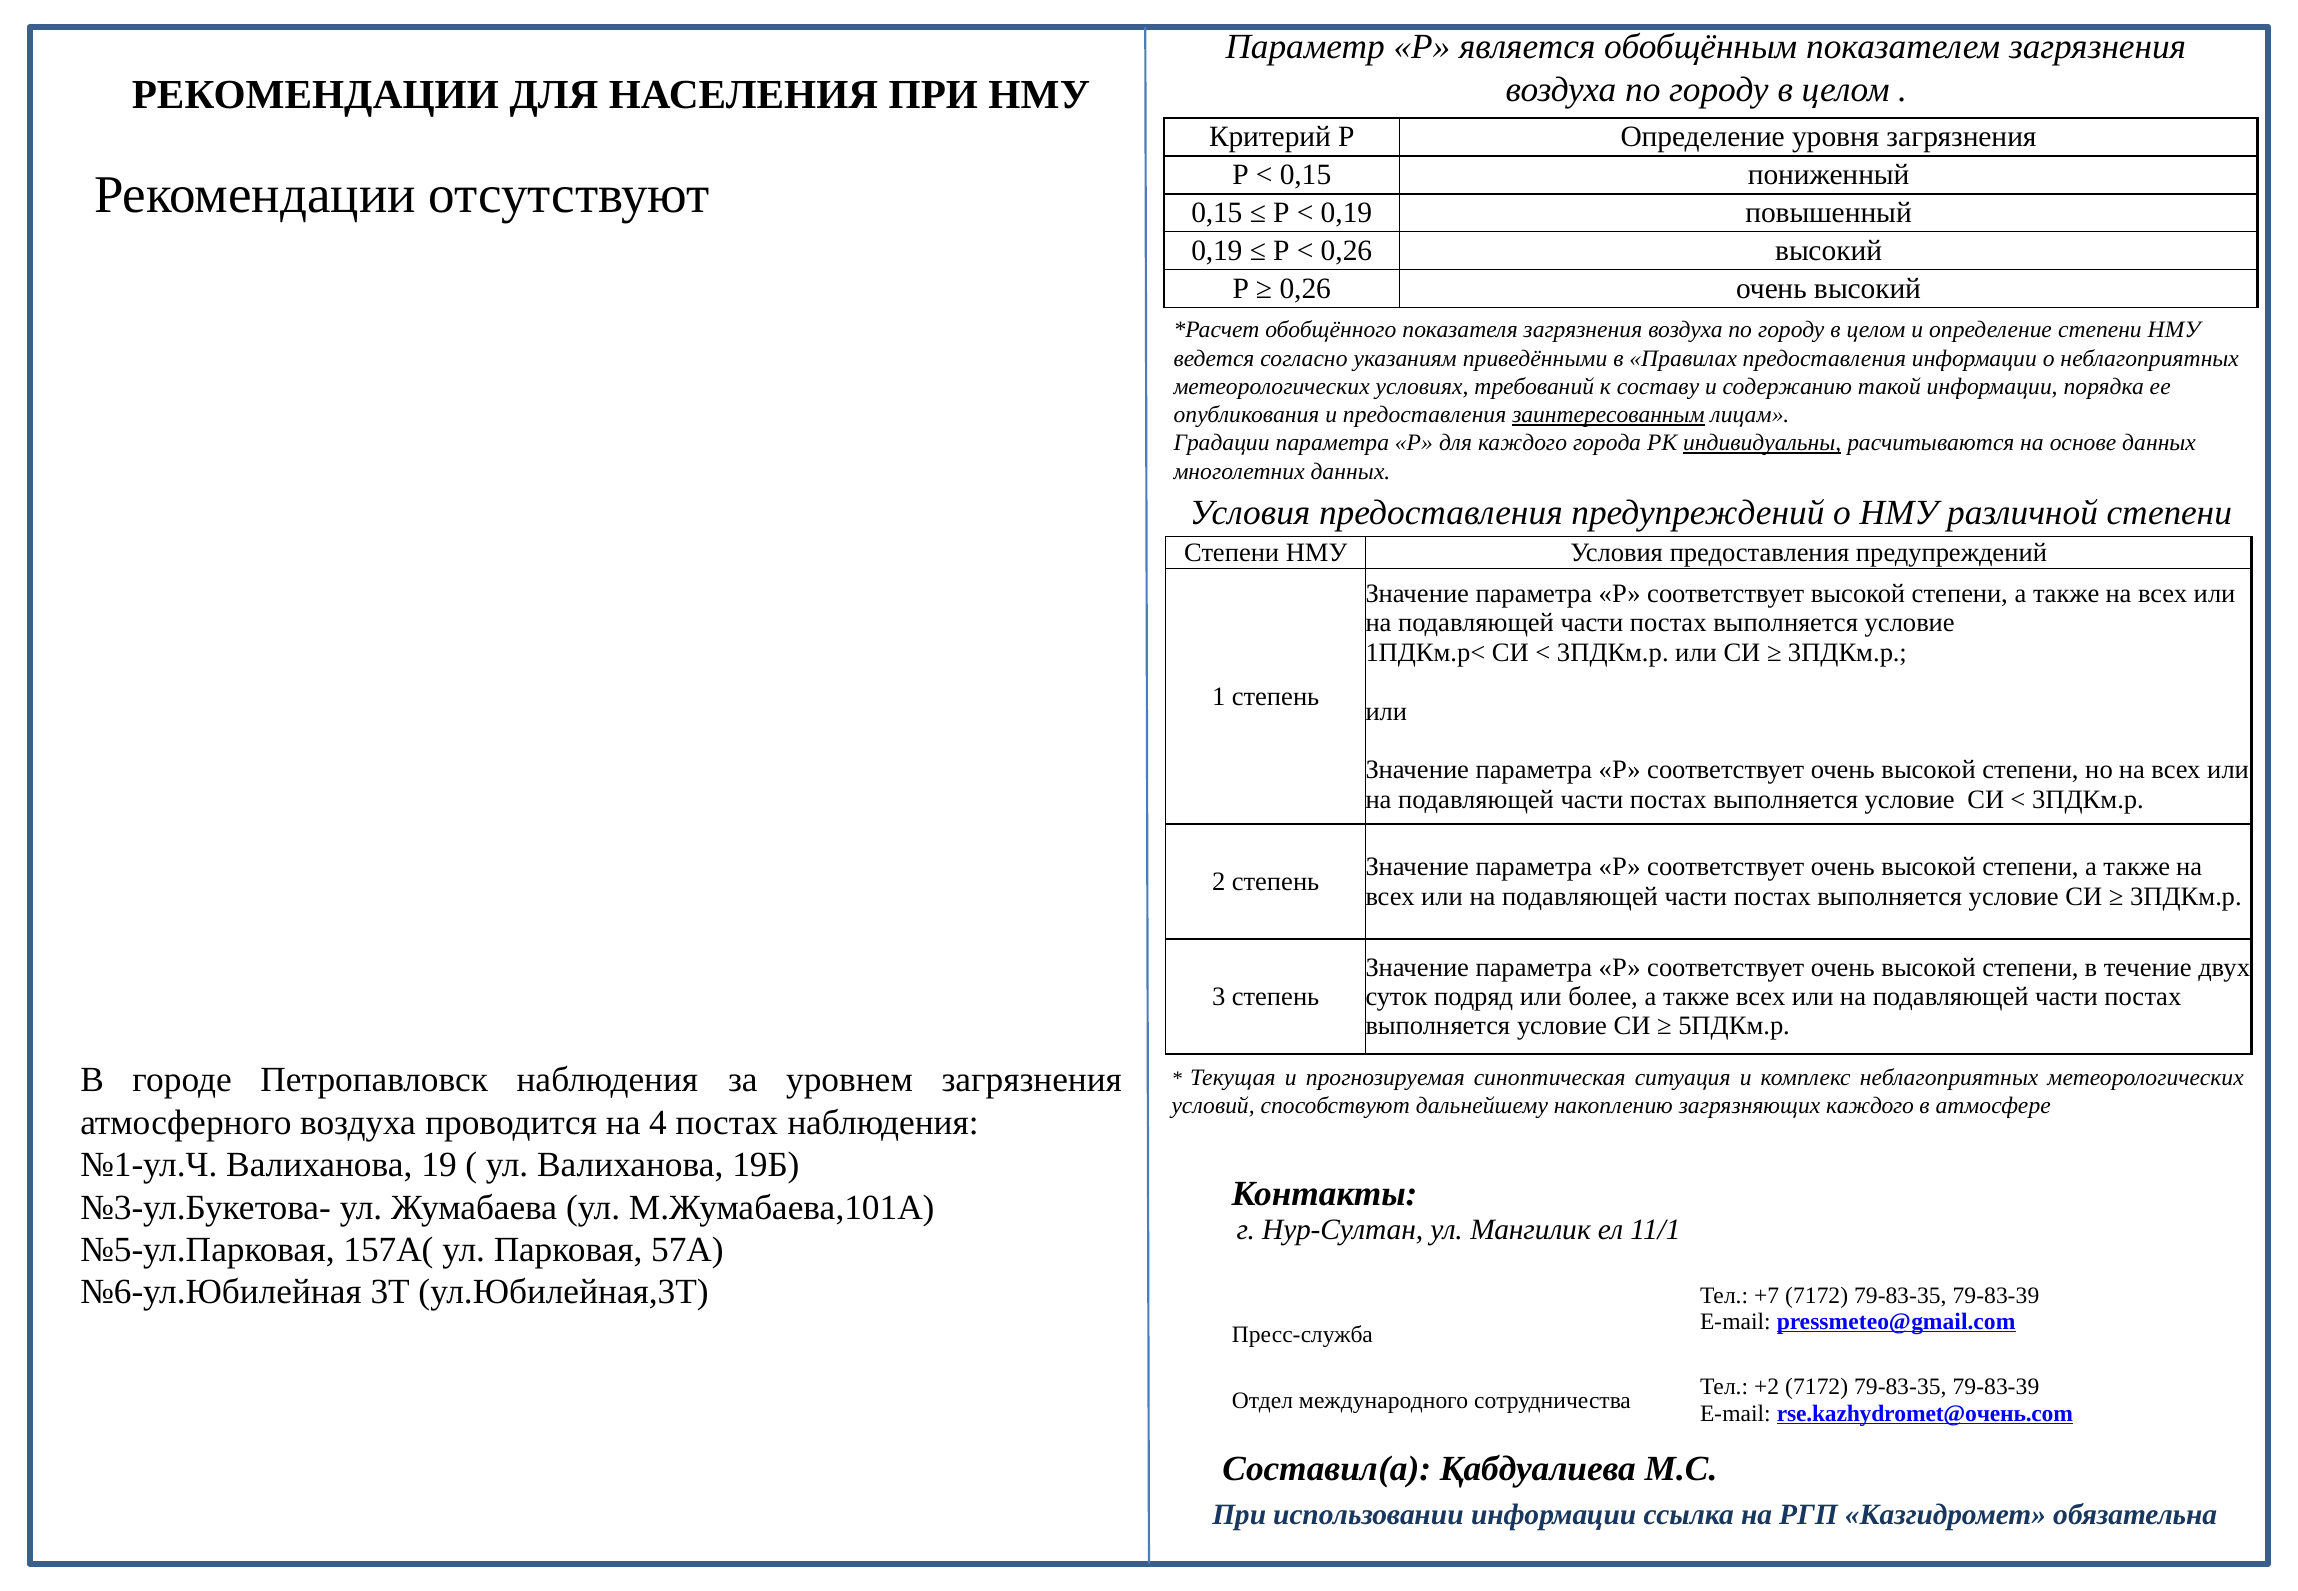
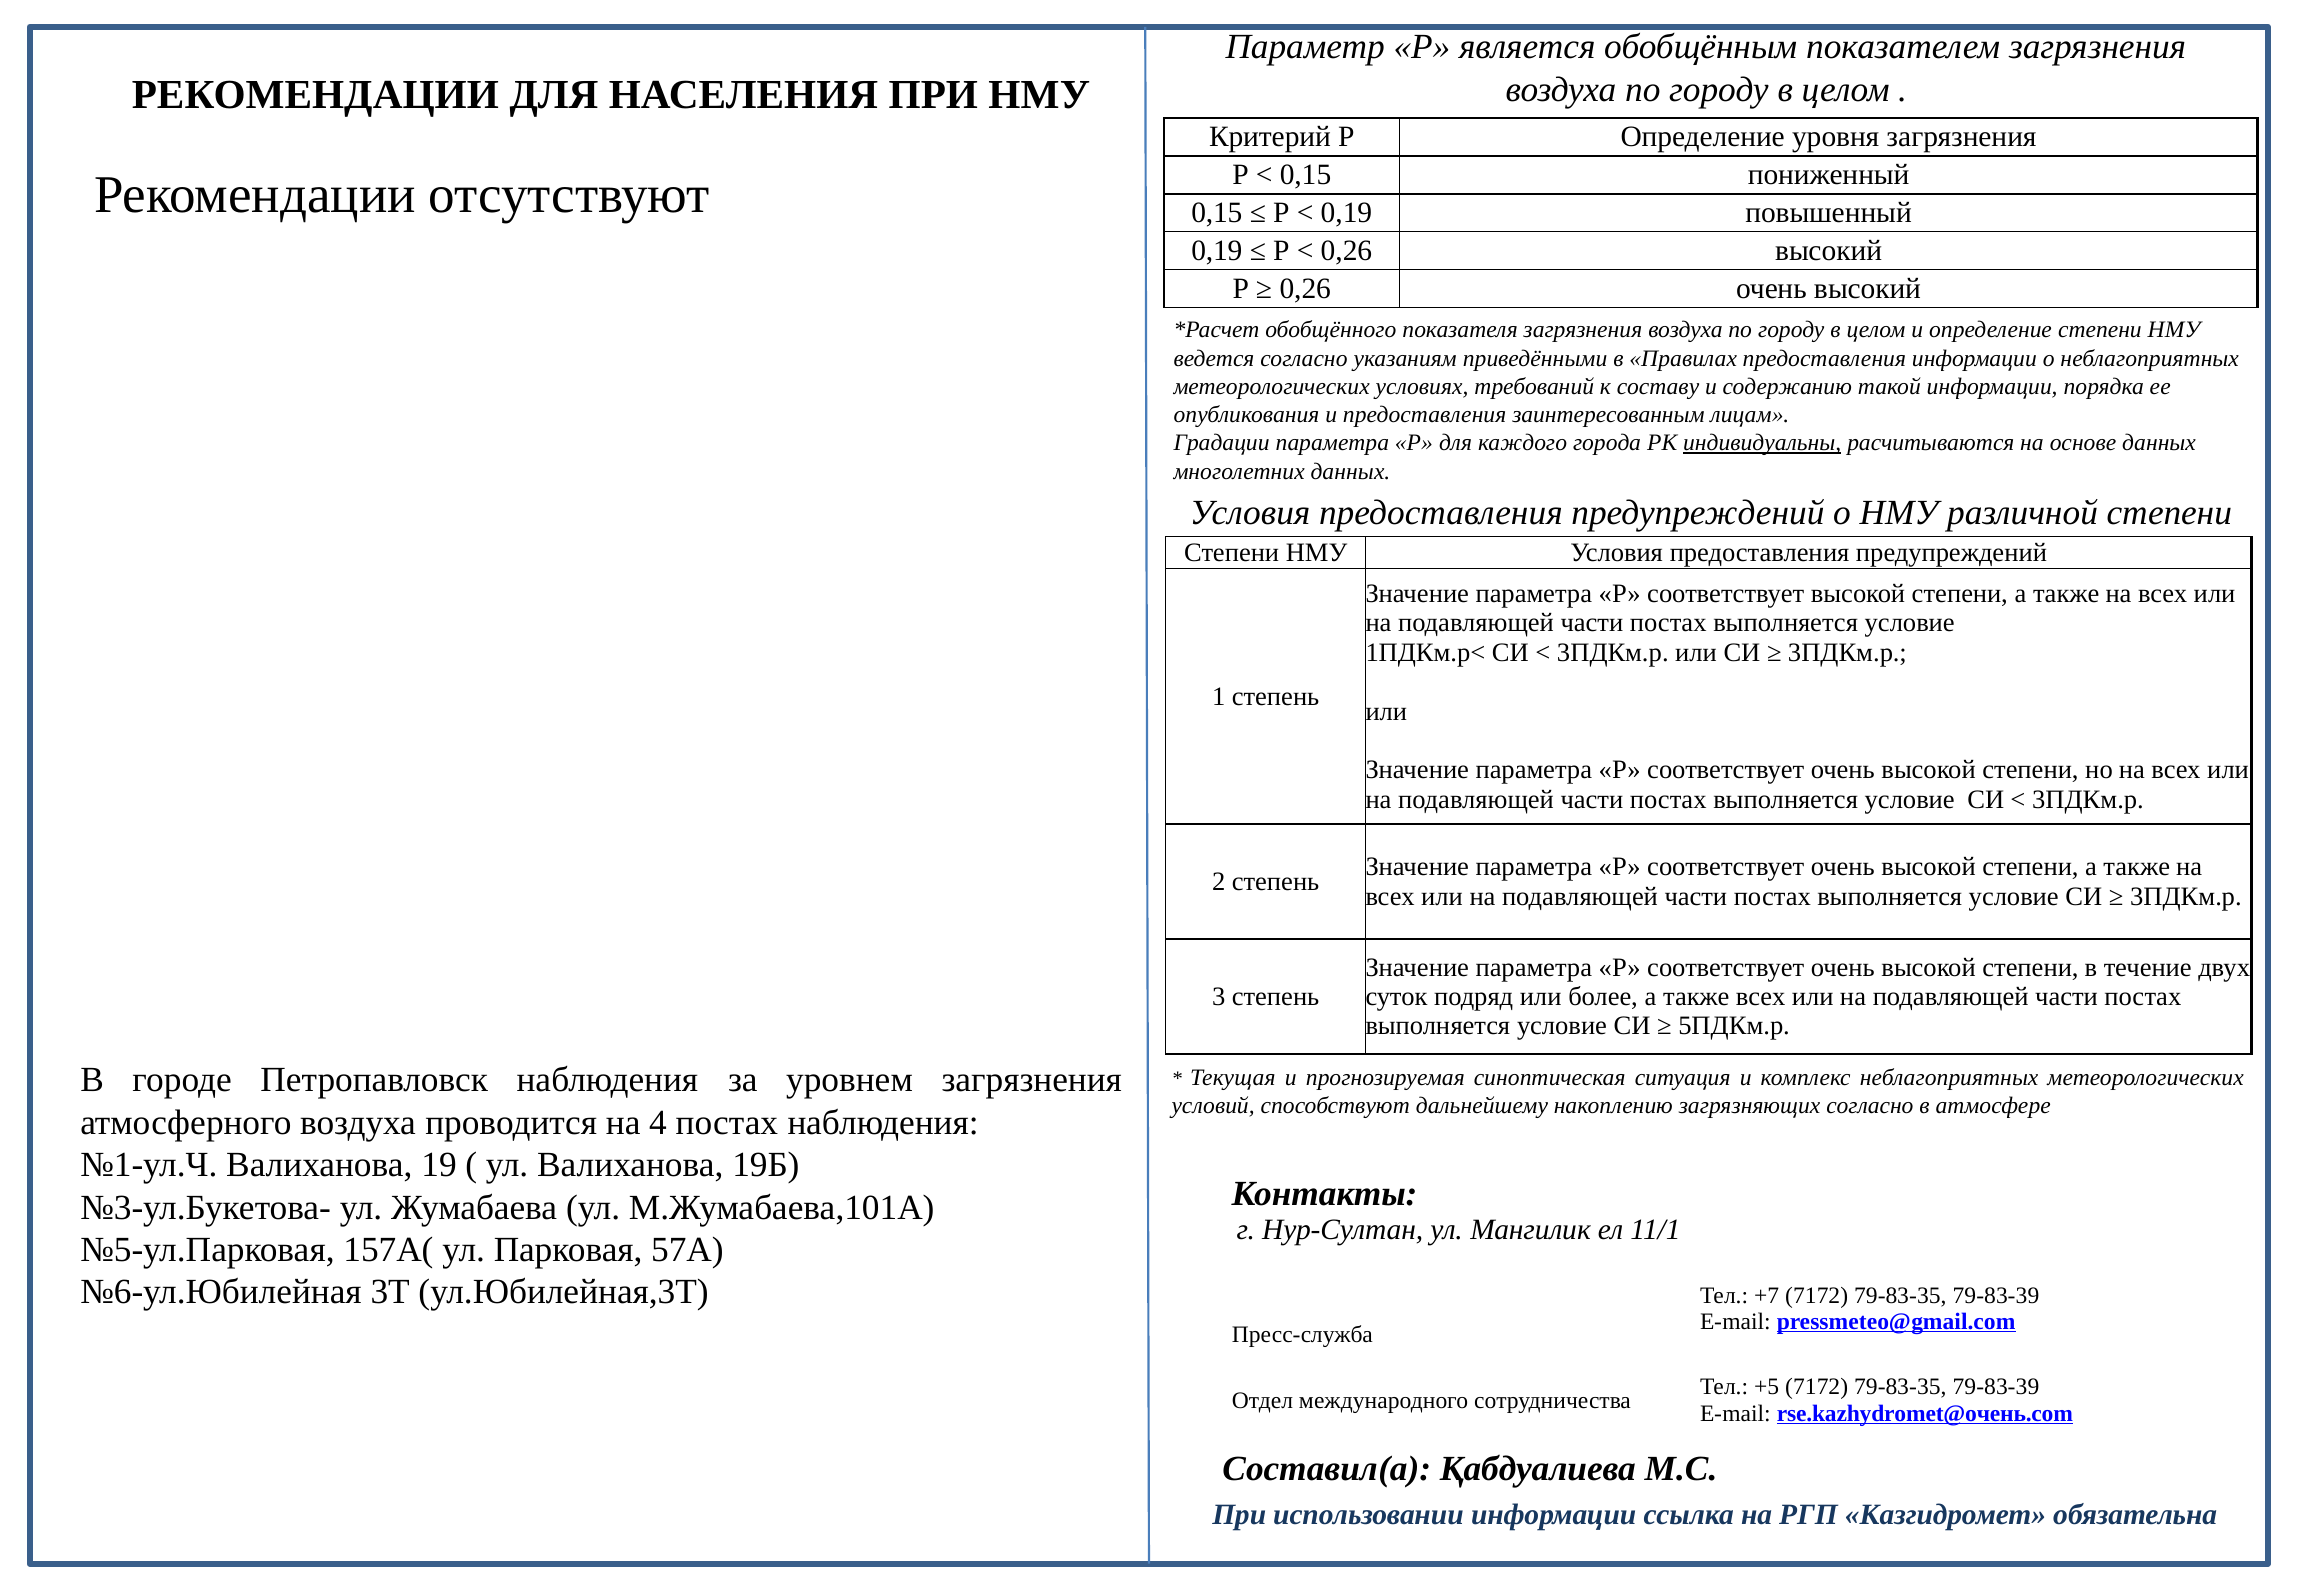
заинтересованным underline: present -> none (1608, 415)
загрязняющих каждого: каждого -> согласно (1870, 1106)
+2: +2 -> +5 (1767, 1387)
